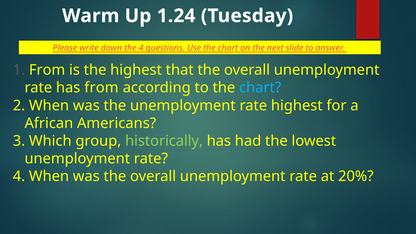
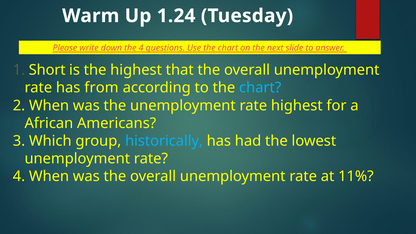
From: From -> Short (47, 70)
historically colour: light green -> light blue (164, 141)
20%: 20% -> 11% (356, 176)
